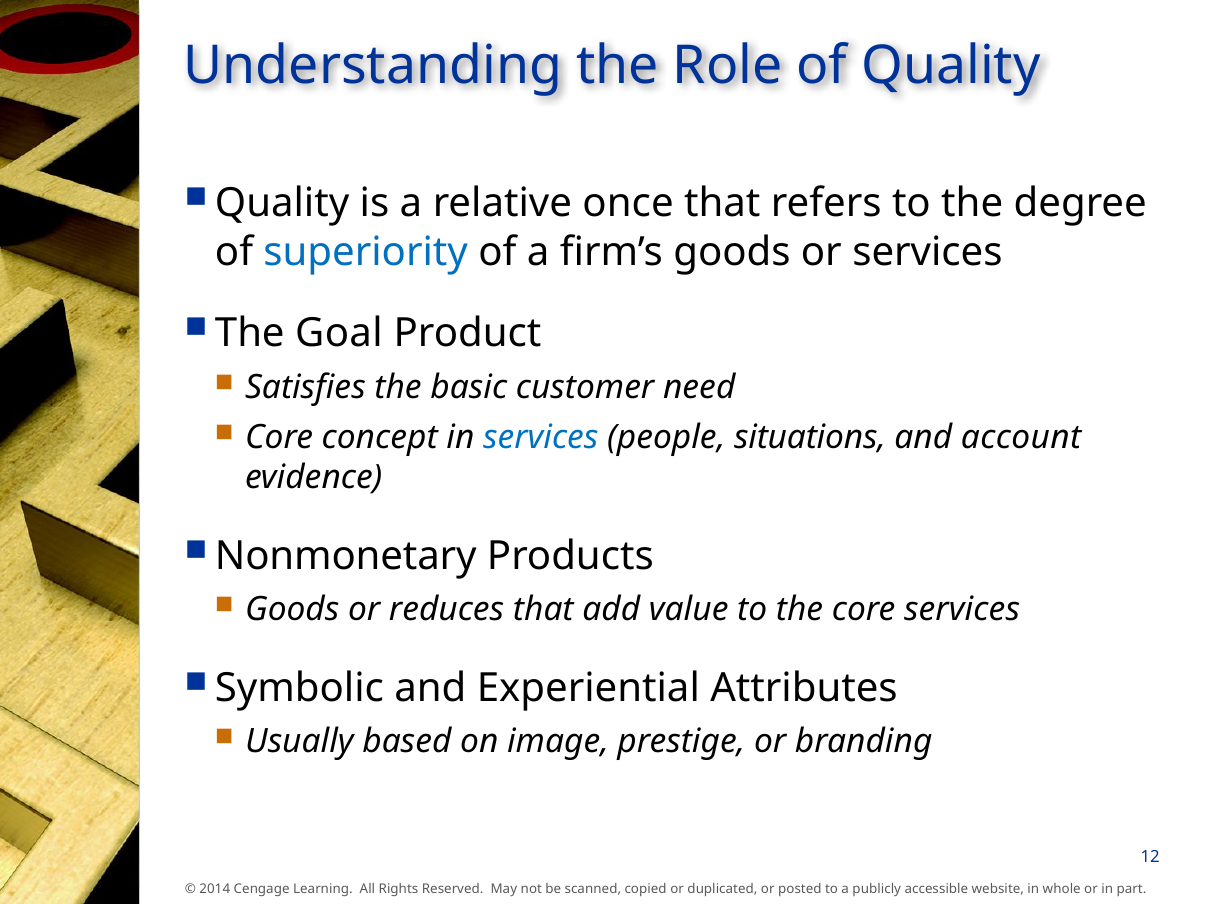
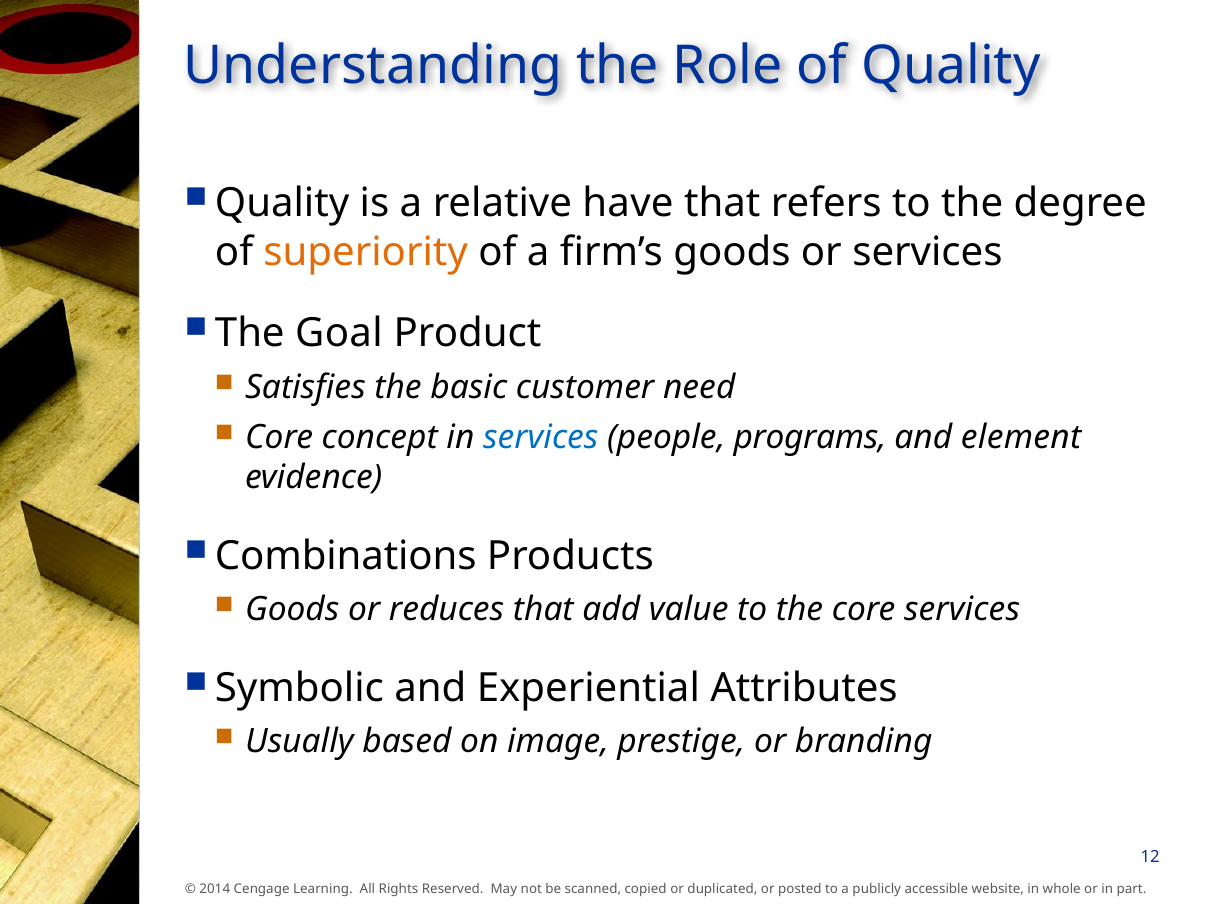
once: once -> have (628, 204)
superiority colour: blue -> orange (366, 252)
situations: situations -> programs (810, 438)
account: account -> element (1021, 438)
Nonmonetary: Nonmonetary -> Combinations (346, 556)
